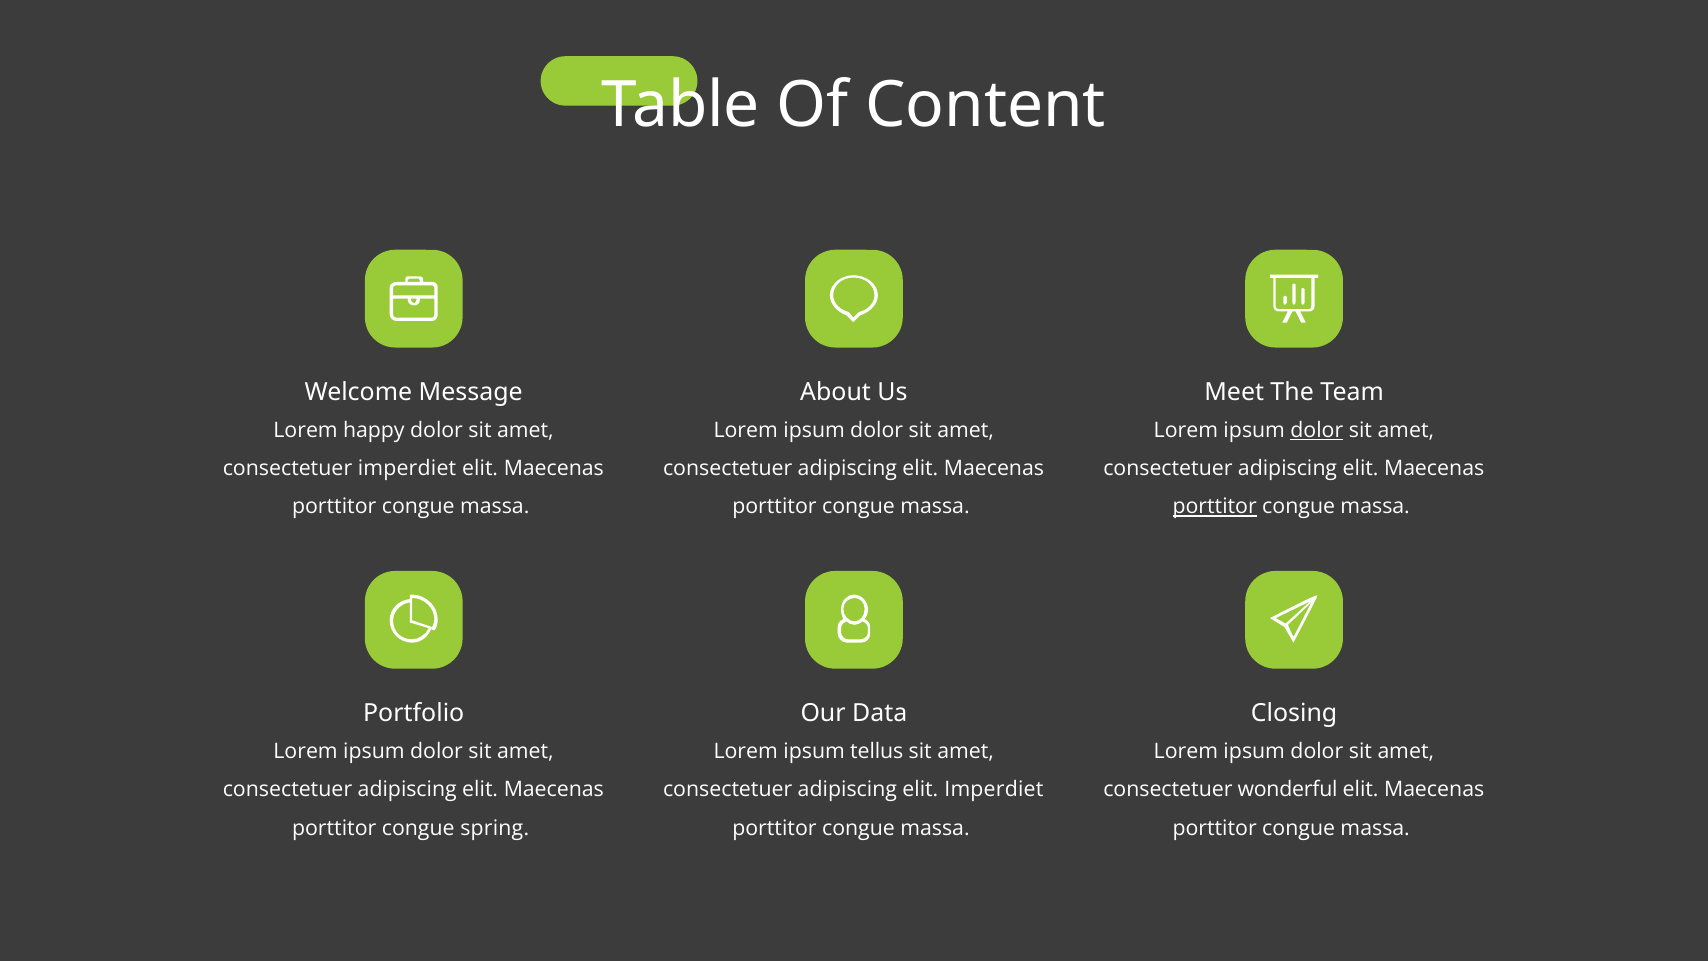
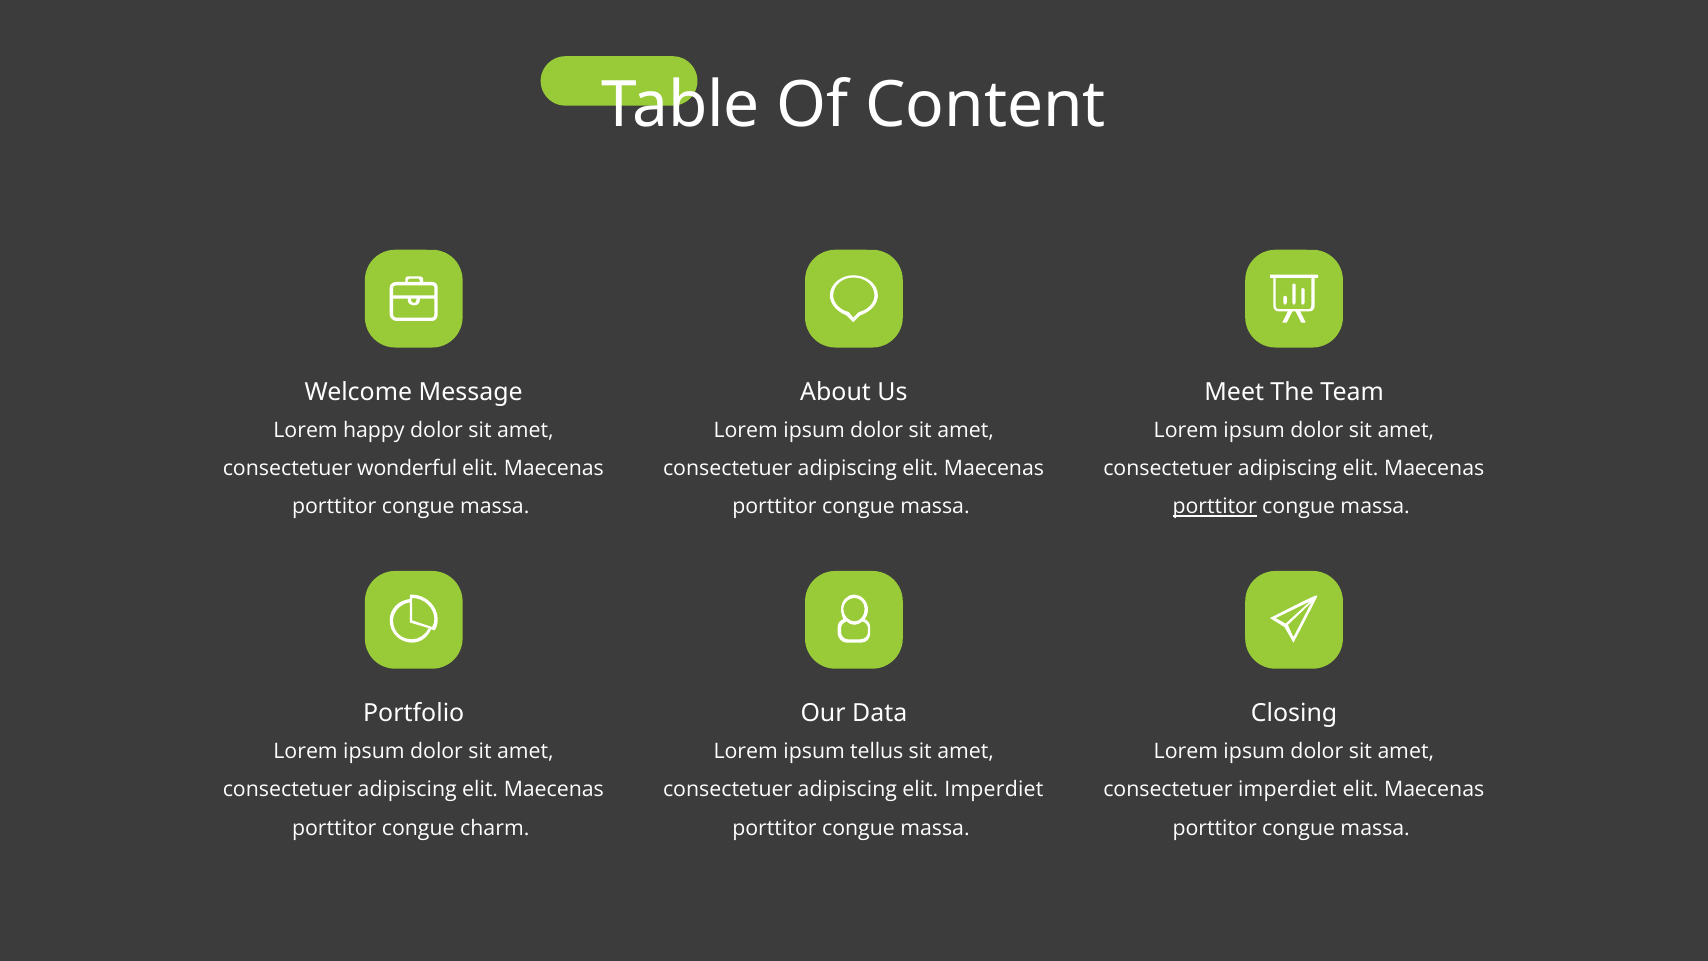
dolor underline: present -> none (1317, 430)
consectetuer imperdiet: imperdiet -> wonderful (407, 468)
consectetuer wonderful: wonderful -> imperdiet (1287, 790)
spring: spring -> charm (495, 828)
